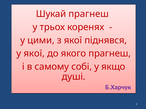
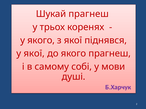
у цими: цими -> якого (41, 40)
якщо: якщо -> мови (113, 67)
